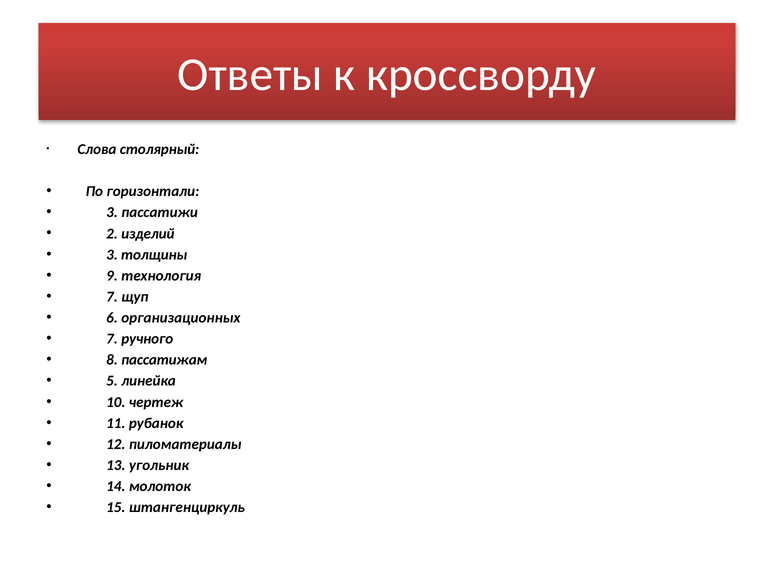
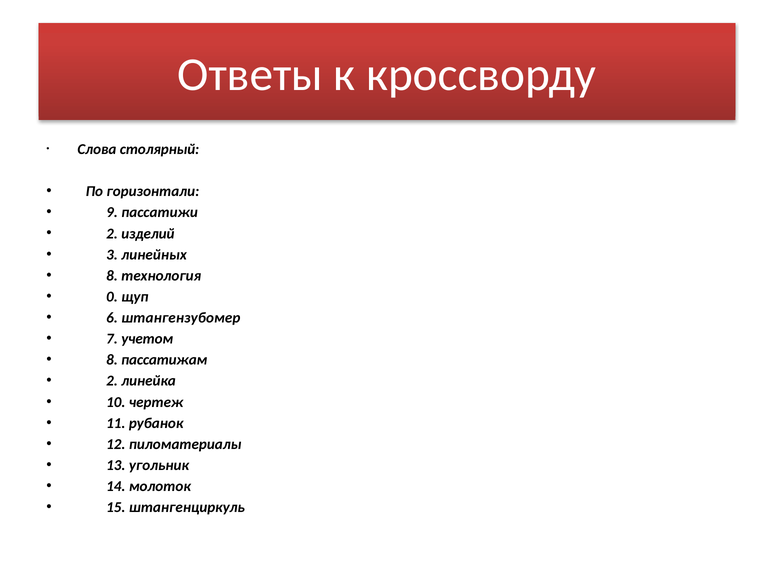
3: 3 -> 9 (112, 213)
толщины: толщины -> линейных (154, 255)
9: 9 -> 8 (112, 276)
7: 7 -> 0 (112, 297)
организационных: организационных -> штангензубомер (181, 318)
ручного: ручного -> учетом (147, 339)
5: 5 -> 2 (112, 381)
